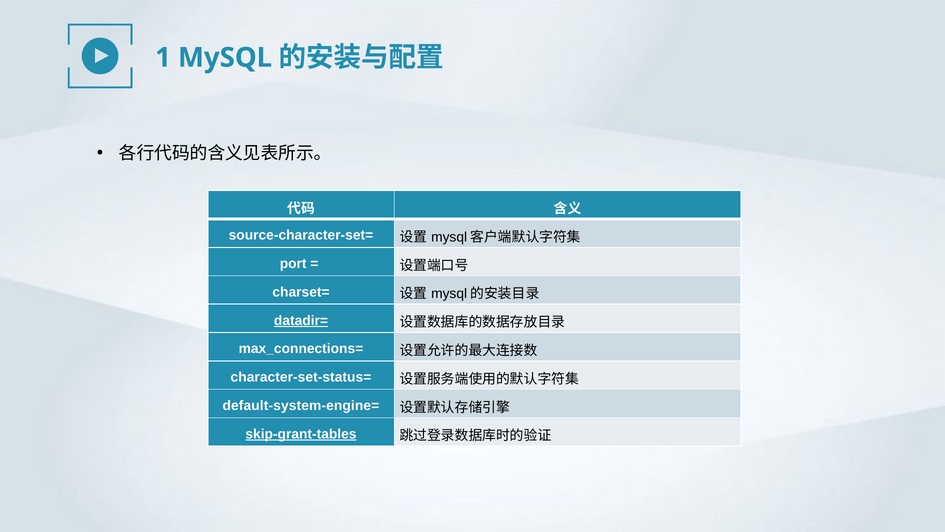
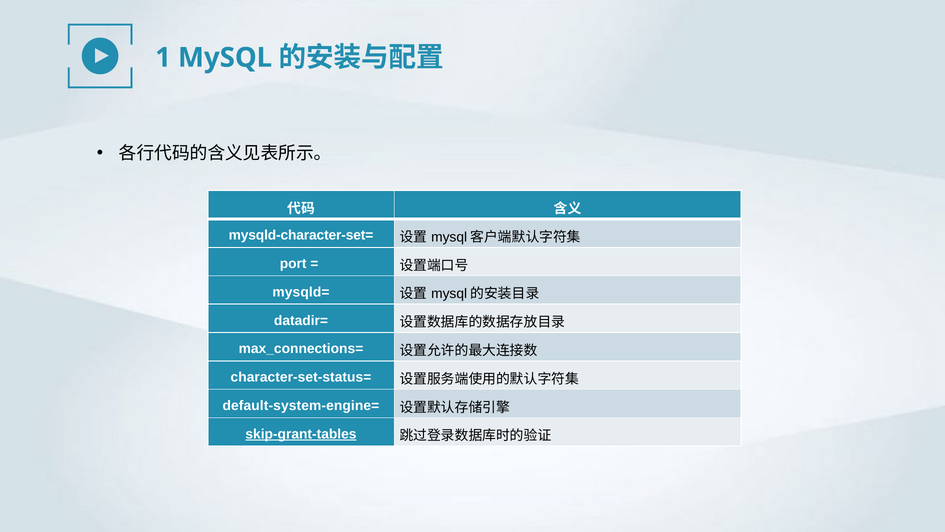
source-character-set=: source-character-set= -> mysqld-character-set= (301, 235)
charset=: charset= -> mysqld= (301, 292)
datadir= underline: present -> none (301, 320)
